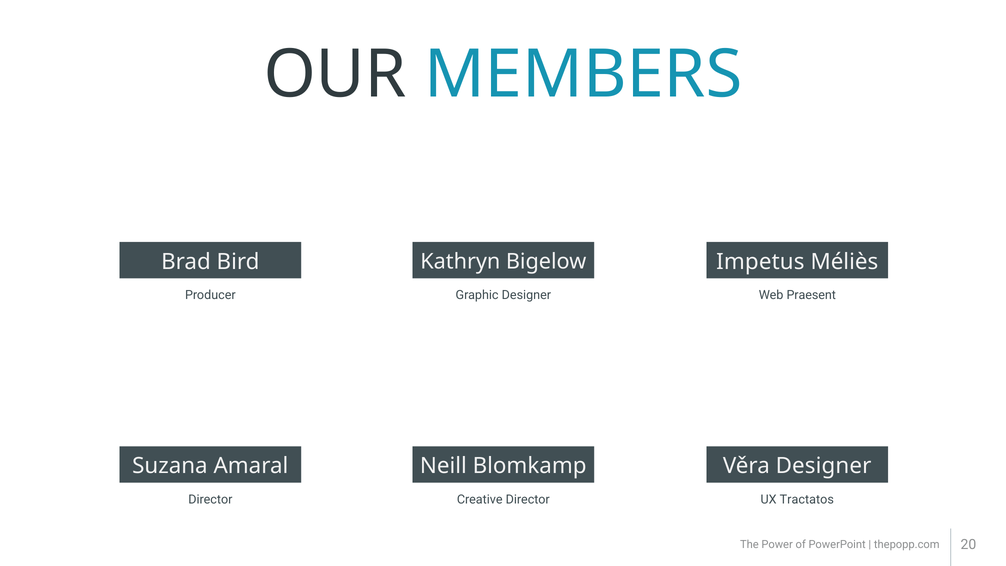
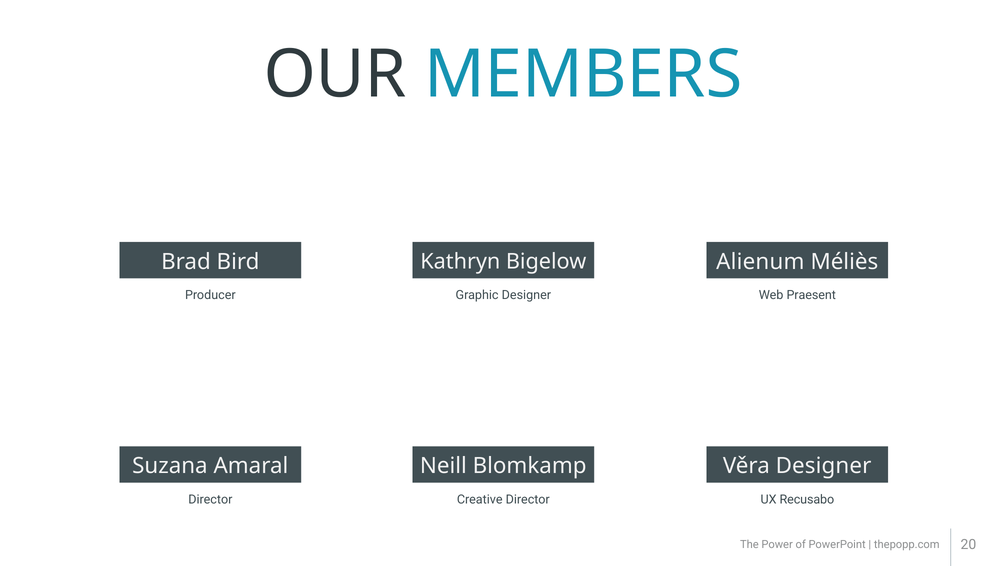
Impetus: Impetus -> Alienum (760, 262)
Tractatos: Tractatos -> Recusabo (807, 499)
